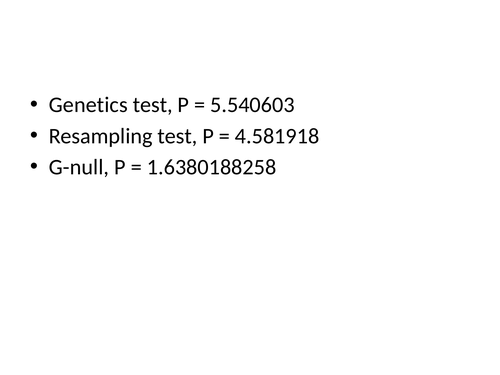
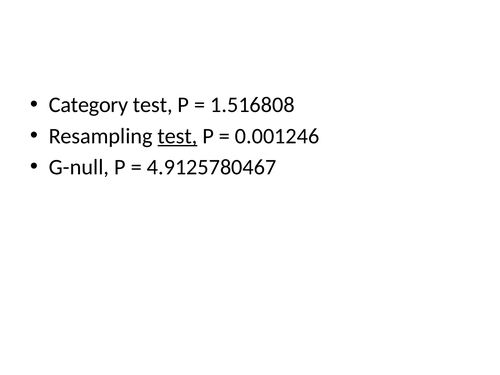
Genetics: Genetics -> Category (88, 105)
5.540603: 5.540603 -> 1.516808 (252, 105)
test underline: none -> present (177, 136)
4.581918: 4.581918 -> 0.001246 (277, 136)
1.6380188258: 1.6380188258 -> 4.9125780467 (212, 167)
